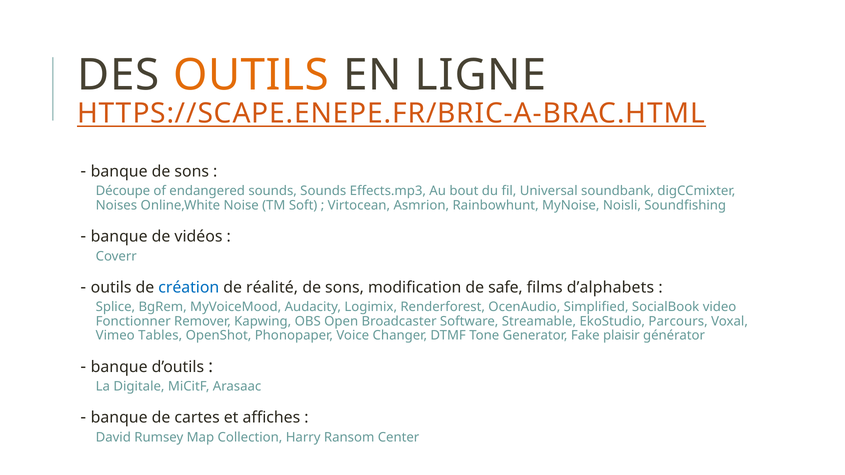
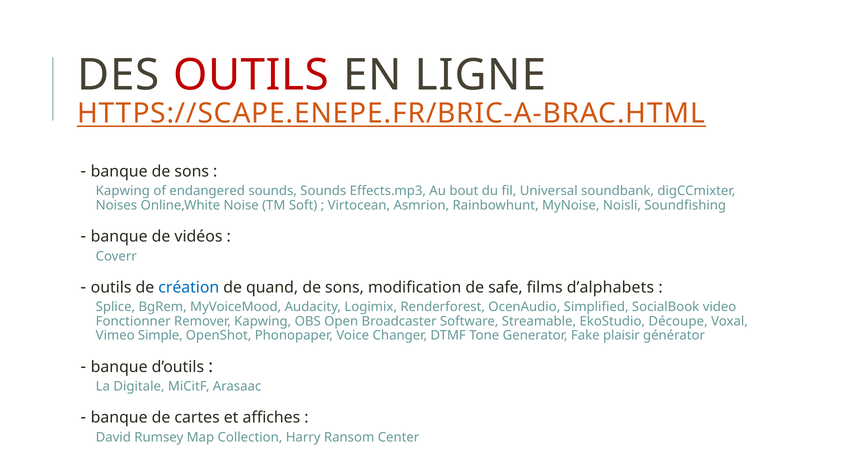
OUTILS colour: orange -> red (251, 75)
Découpe: Découpe -> Kapwing (123, 191)
réalité: réalité -> quand (272, 288)
Parcours: Parcours -> Découpe (678, 321)
Tables: Tables -> Simple (160, 336)
